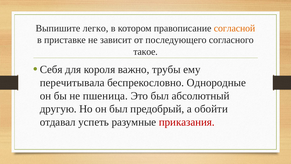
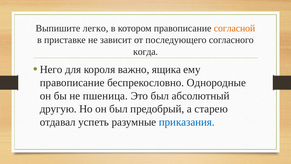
такое: такое -> когда (146, 52)
Себя: Себя -> Него (51, 69)
трубы: трубы -> ящика (166, 69)
перечитывала: перечитывала -> правописание (72, 83)
обойти: обойти -> старею (211, 109)
приказания colour: red -> blue (187, 122)
